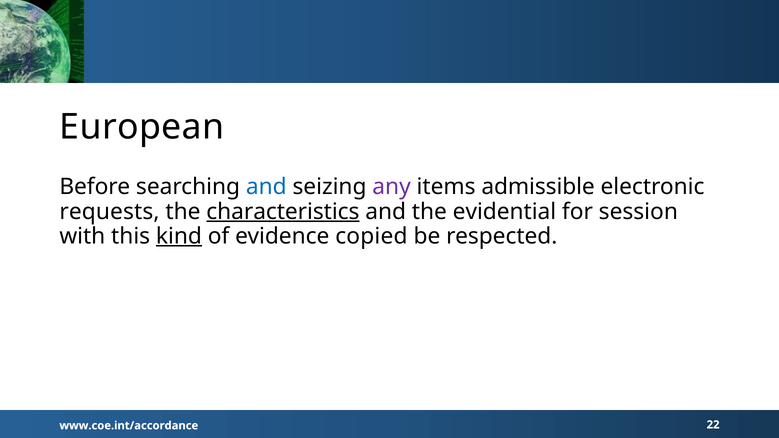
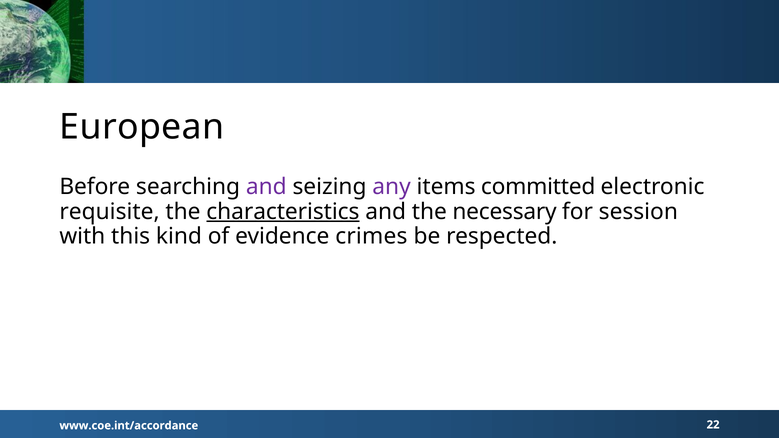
and colour: blue -> purple (266, 187)
admissible: admissible -> committed (538, 187)
requests: requests -> requisite (109, 212)
evidential: evidential -> necessary (505, 212)
kind underline: present -> none (179, 236)
copied: copied -> crimes (371, 236)
